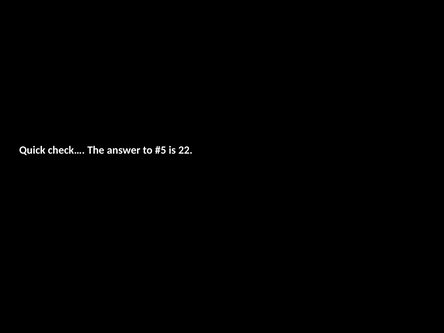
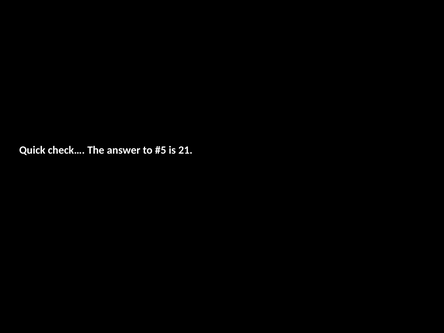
22: 22 -> 21 (185, 150)
